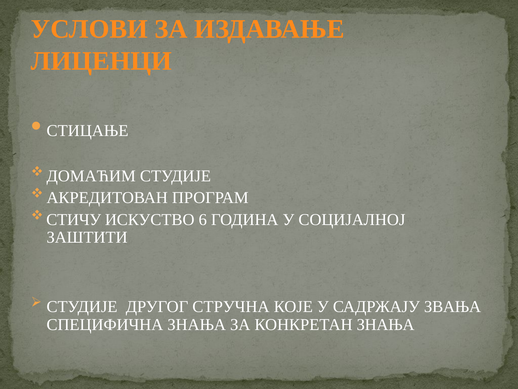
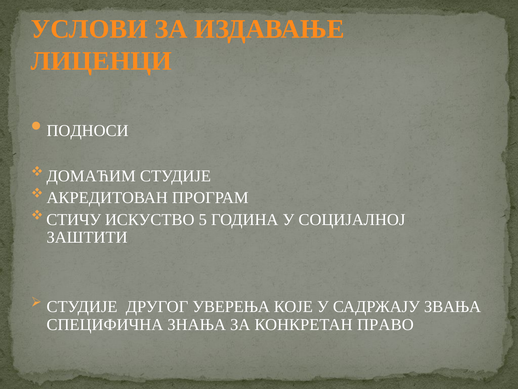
СТИЦАЊЕ: СТИЦАЊЕ -> ПОДНОСИ (88, 130)
6: 6 -> 5 (203, 219)
СТРУЧНА: СТРУЧНА -> УВЕРЕЊА (231, 306)
КОНКРЕТАН ЗНАЊА: ЗНАЊА -> ПРАВО (385, 324)
